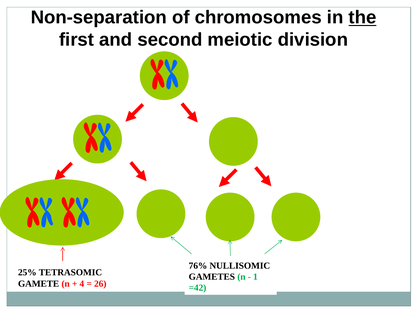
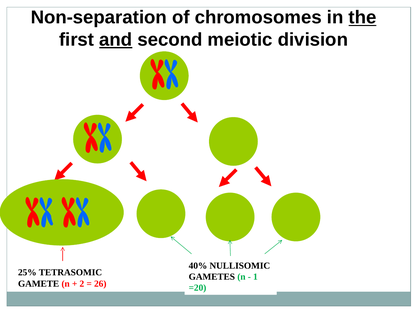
and underline: none -> present (116, 40)
76%: 76% -> 40% (198, 266)
4: 4 -> 2 (82, 284)
=42: =42 -> =20 (198, 288)
